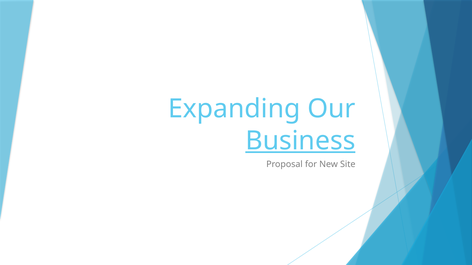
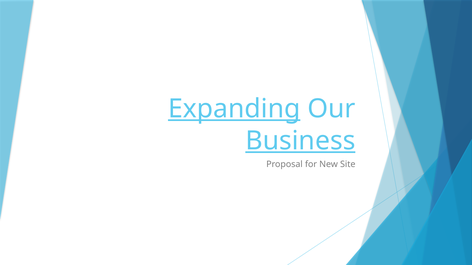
Expanding underline: none -> present (234, 109)
